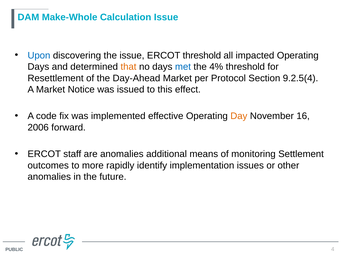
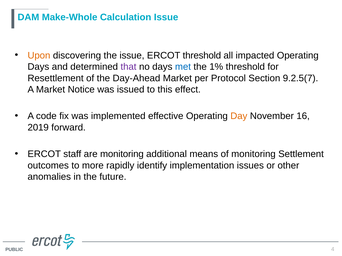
Upon colour: blue -> orange (39, 56)
that colour: orange -> purple (129, 67)
4%: 4% -> 1% (216, 67)
9.2.5(4: 9.2.5(4 -> 9.2.5(7 (301, 78)
2006: 2006 -> 2019 (38, 128)
are anomalies: anomalies -> monitoring (122, 154)
